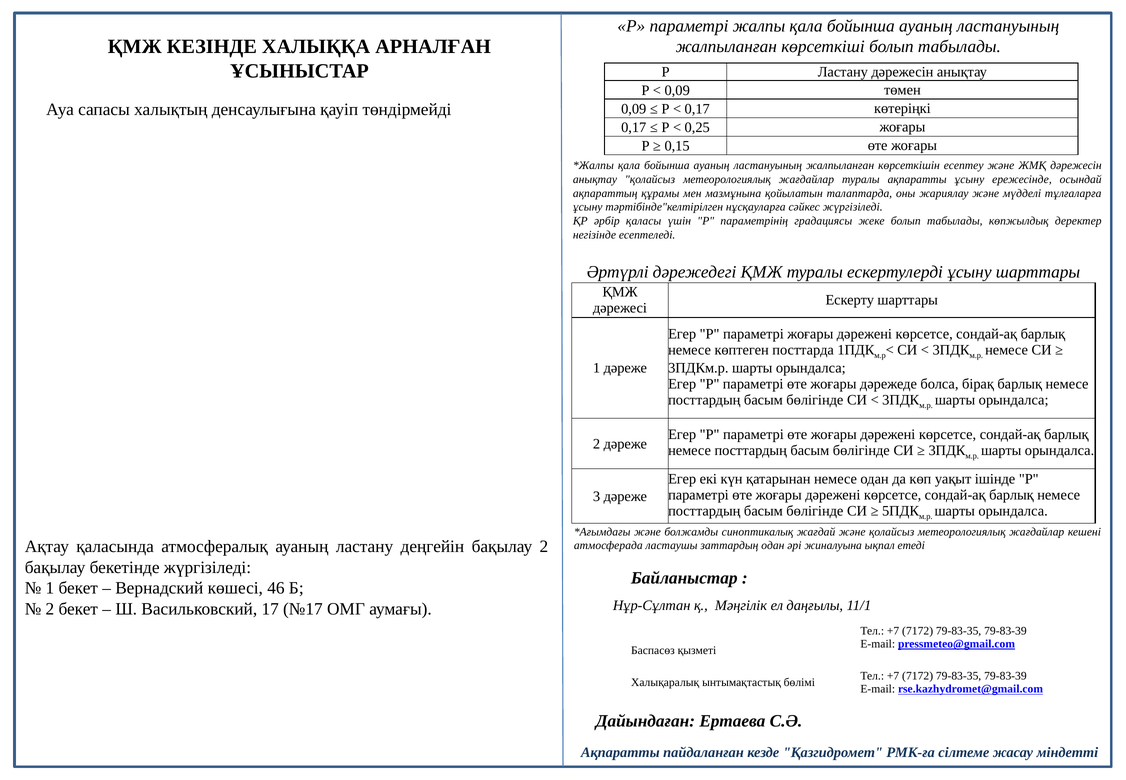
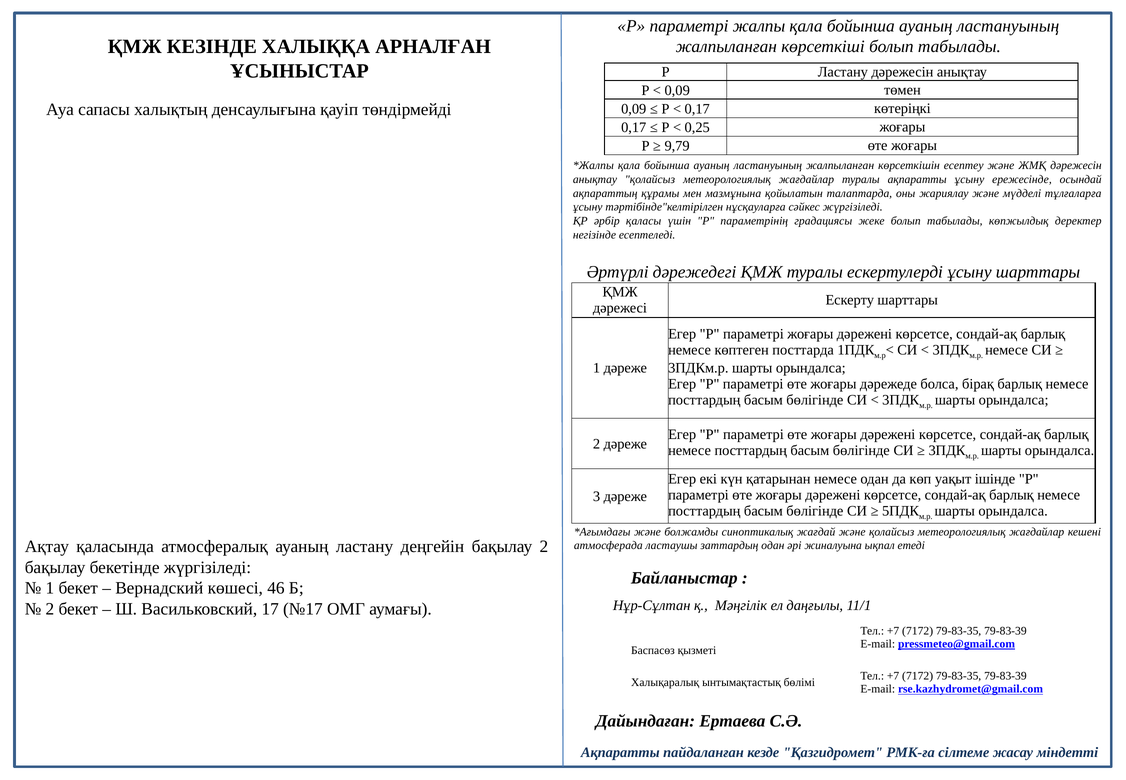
0,15: 0,15 -> 9,79 (677, 146)
